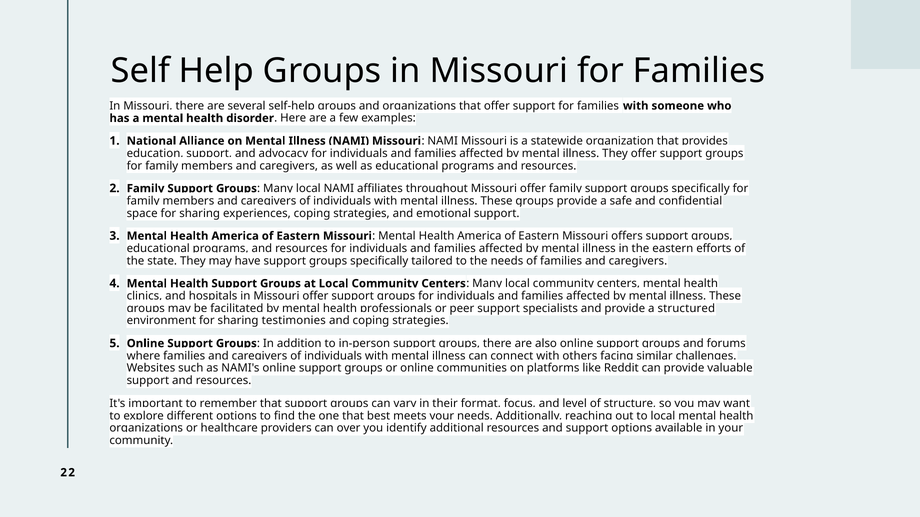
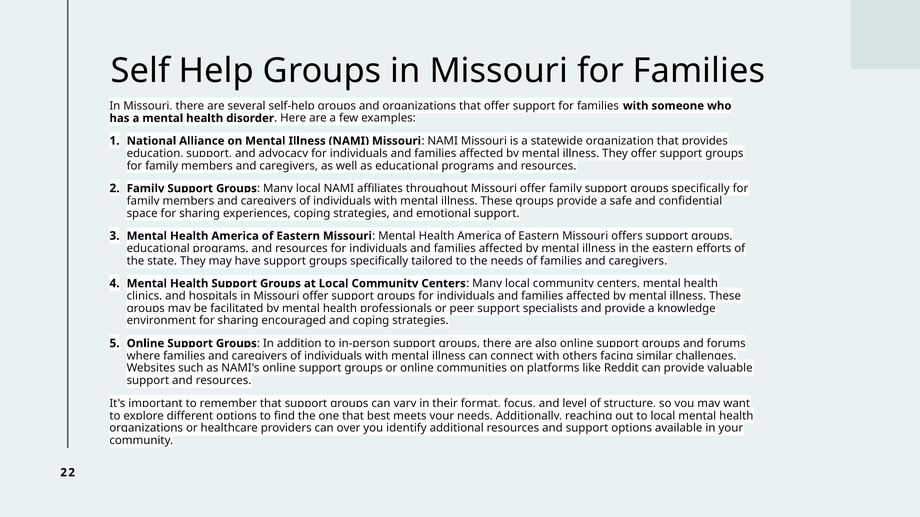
structured: structured -> knowledge (686, 309)
testimonies: testimonies -> encouraged (294, 321)
